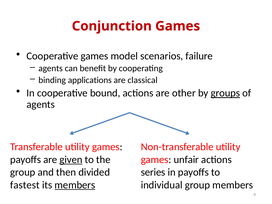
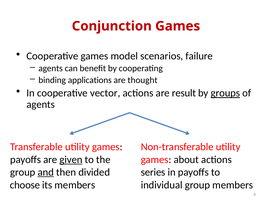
classical: classical -> thought (143, 80)
bound: bound -> vector (105, 93)
other: other -> result (184, 93)
unfair: unfair -> about (186, 160)
and underline: none -> present (46, 172)
fastest: fastest -> choose (25, 185)
members underline: present -> none (75, 185)
